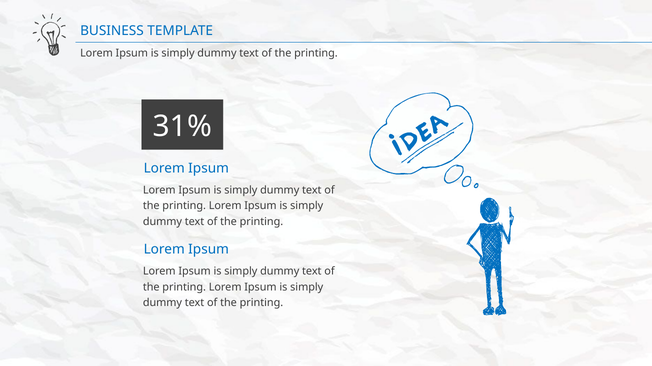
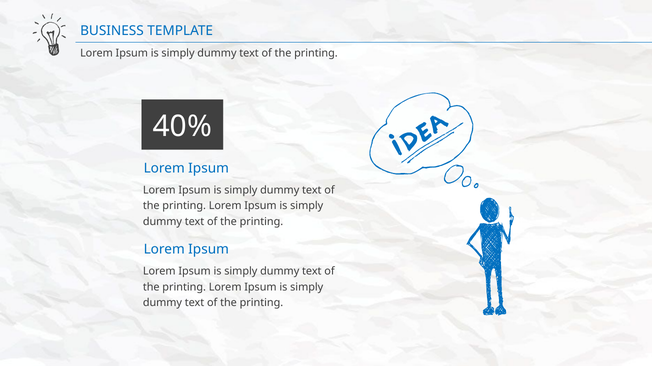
31%: 31% -> 40% (182, 127)
